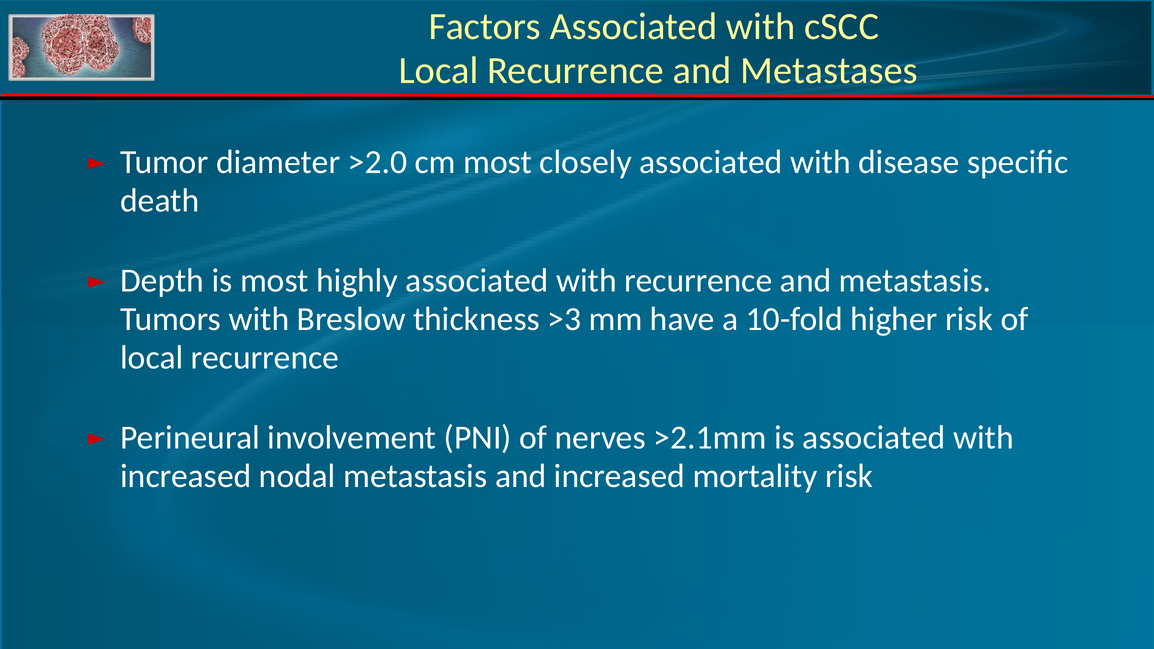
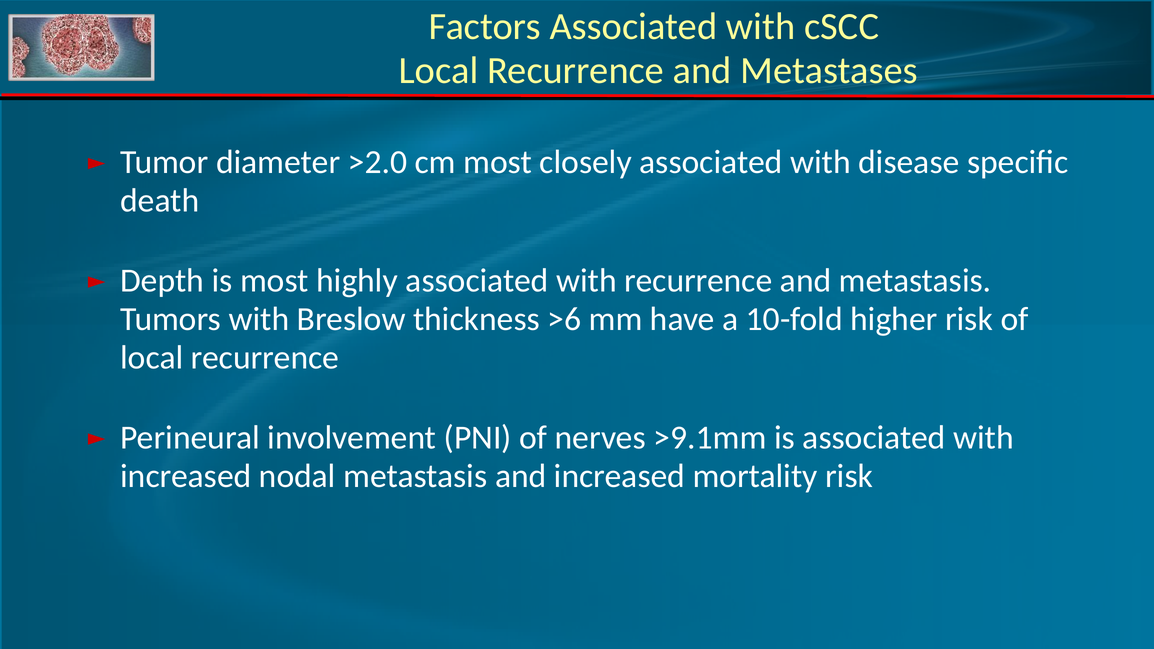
>3: >3 -> >6 (564, 319)
>2.1mm: >2.1mm -> >9.1mm (710, 438)
